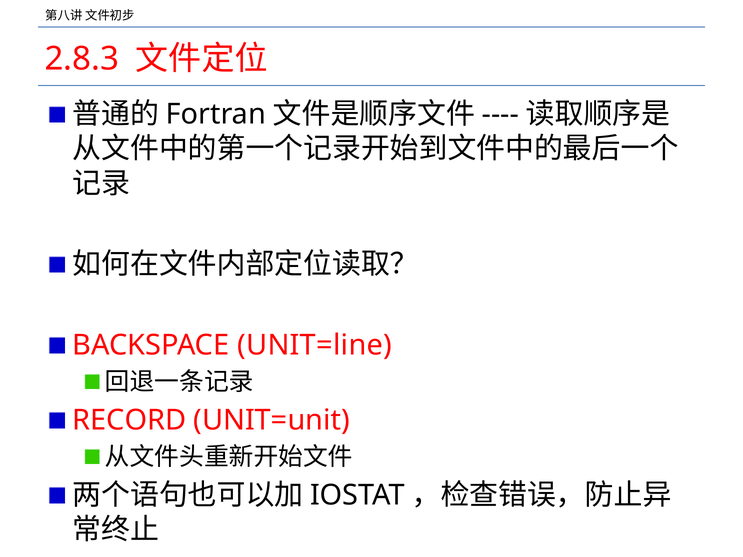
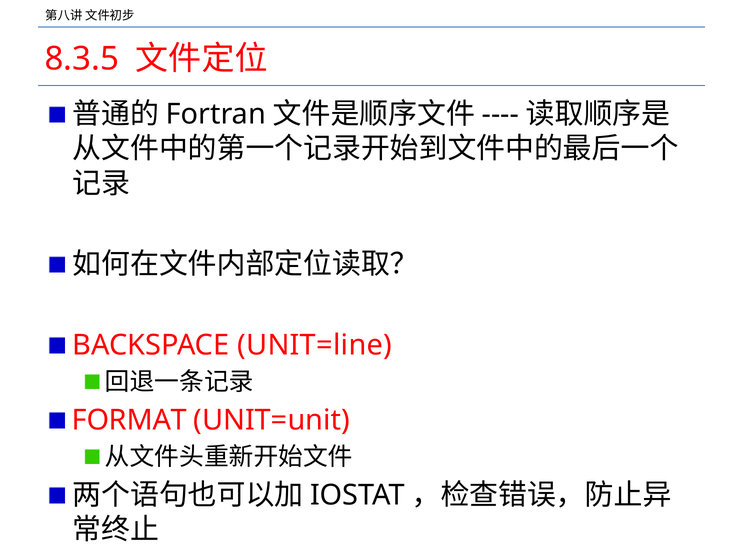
2.8.3: 2.8.3 -> 8.3.5 (82, 59)
RECORD: RECORD -> FORMAT (129, 420)
